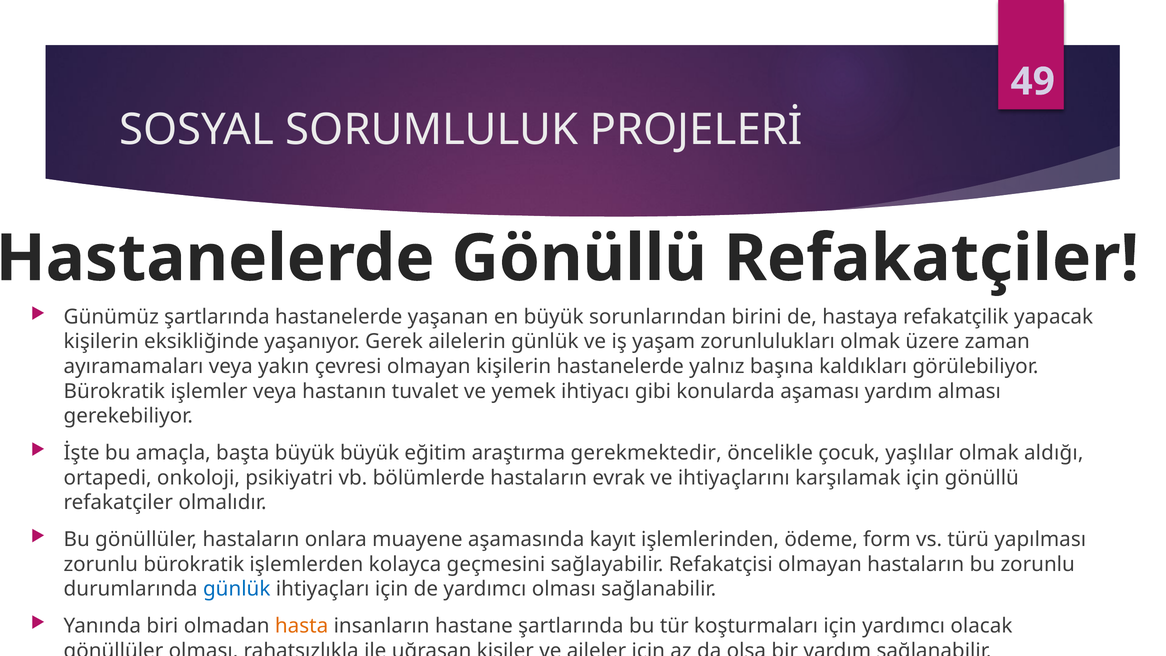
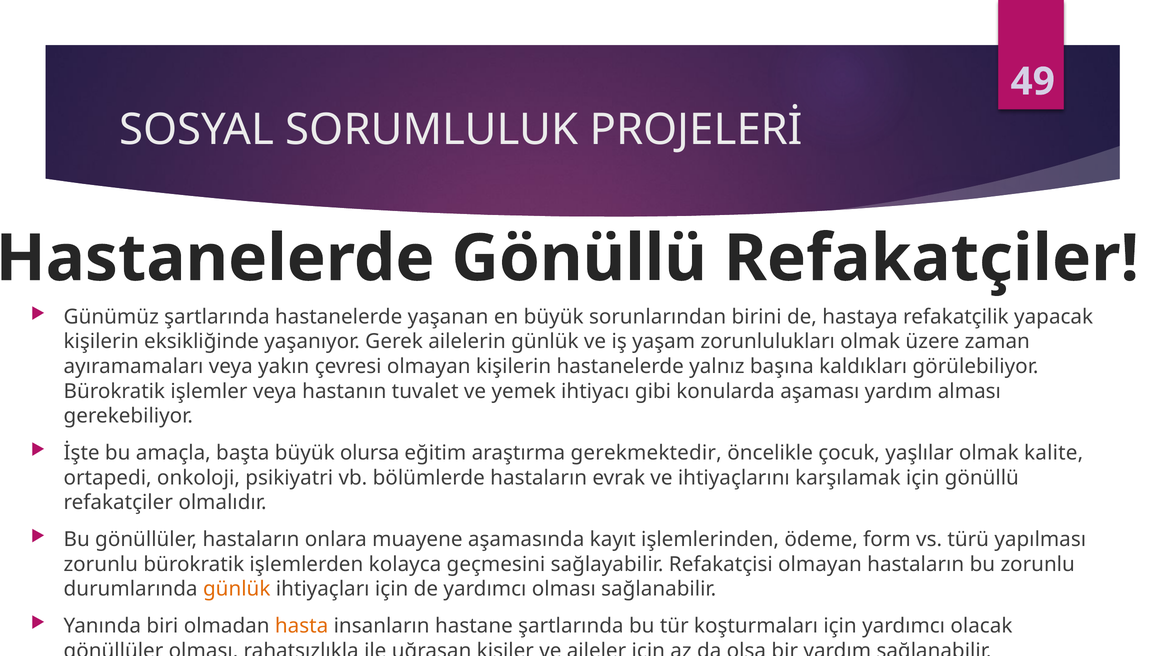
büyük büyük: büyük -> olursa (370, 453)
aldığı: aldığı -> kalite (1054, 453)
günlük colour: blue -> orange (237, 589)
